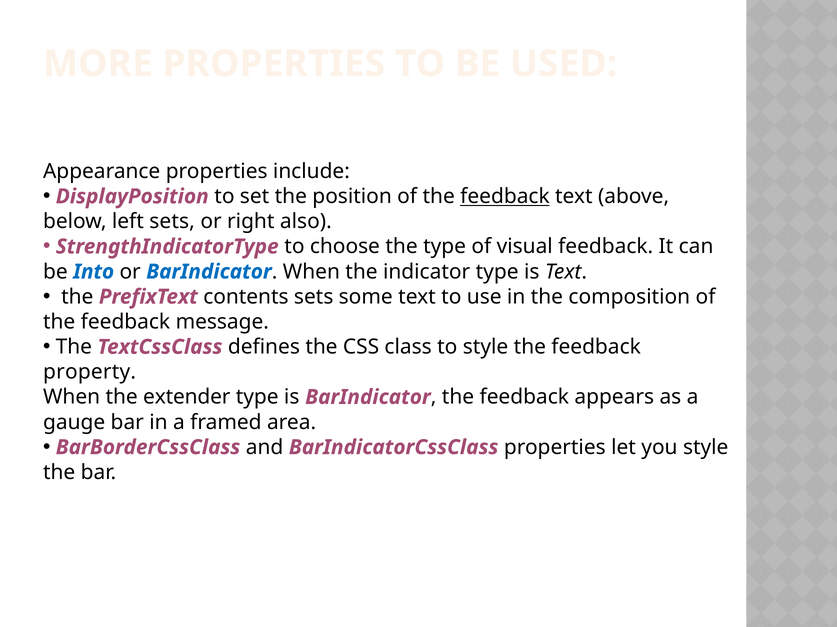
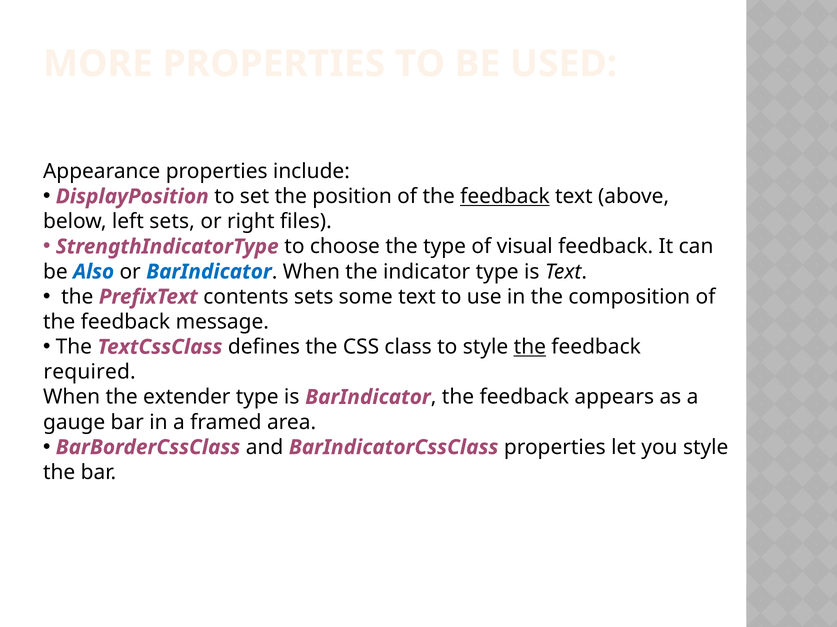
also: also -> files (306, 222)
Into: Into -> Also (94, 272)
the underline: none -> present (530, 347)
property: property -> required (90, 372)
